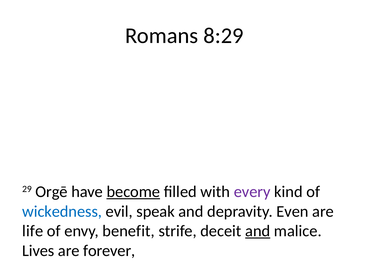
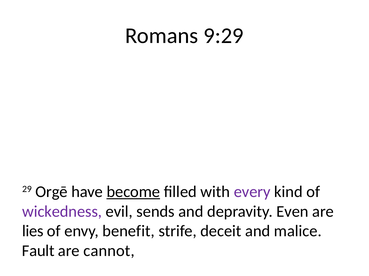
8:29: 8:29 -> 9:29 (223, 36)
wickedness colour: blue -> purple (62, 212)
speak: speak -> sends (156, 212)
life: life -> lies (33, 232)
and underline: present -> none (258, 232)
Lives: Lives -> Fault (38, 251)
forever: forever -> cannot (109, 251)
